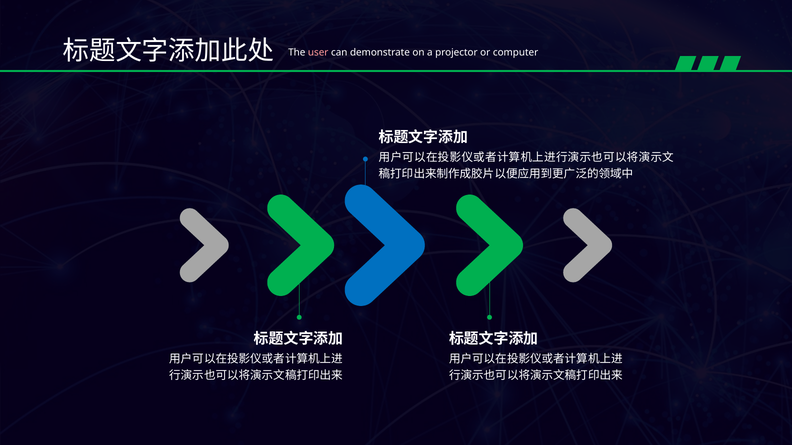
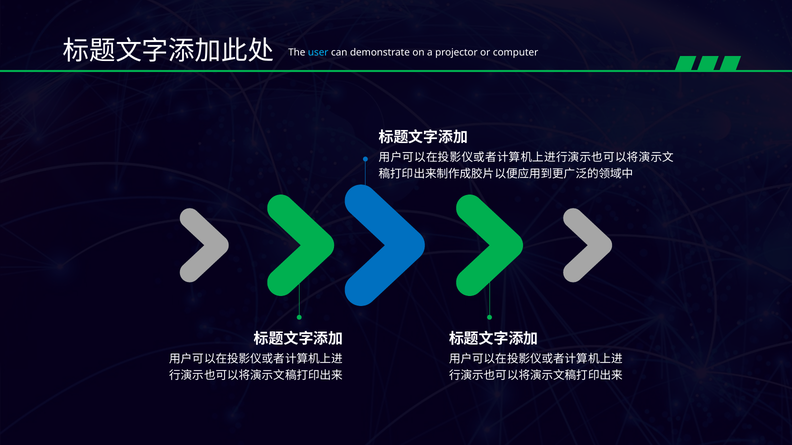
user colour: pink -> light blue (318, 53)
